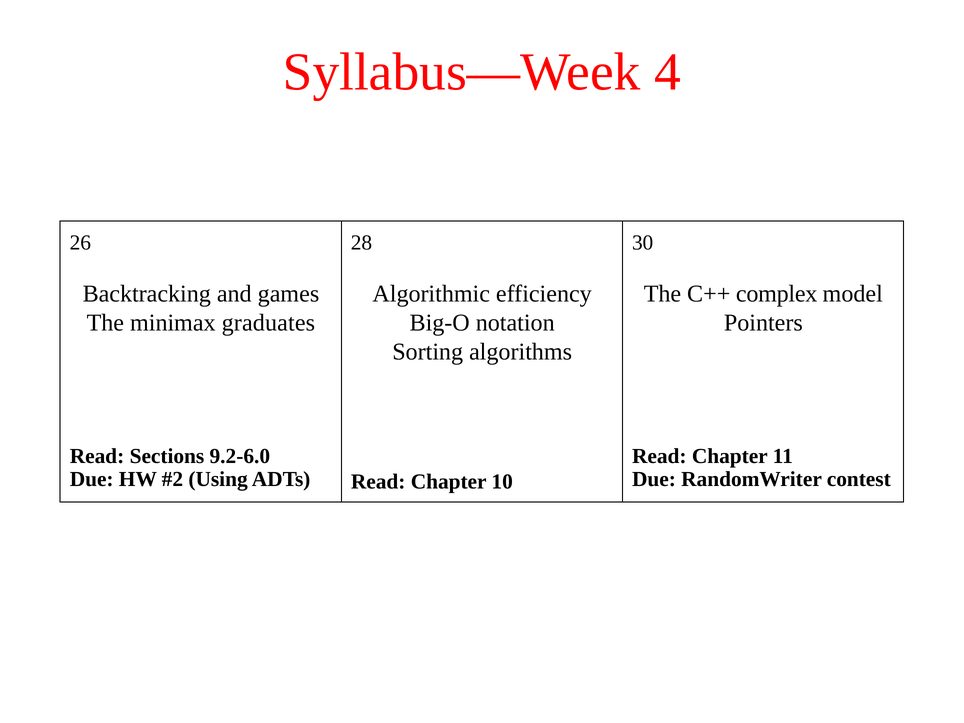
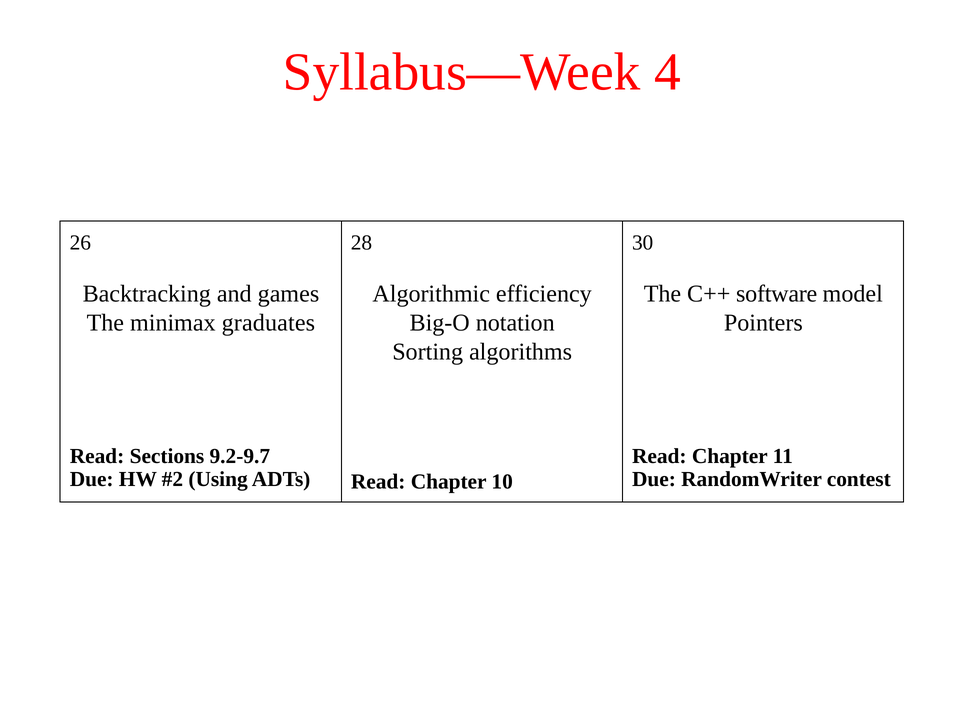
complex: complex -> software (777, 294)
9.2-6.0: 9.2-6.0 -> 9.2-9.7 (240, 456)
